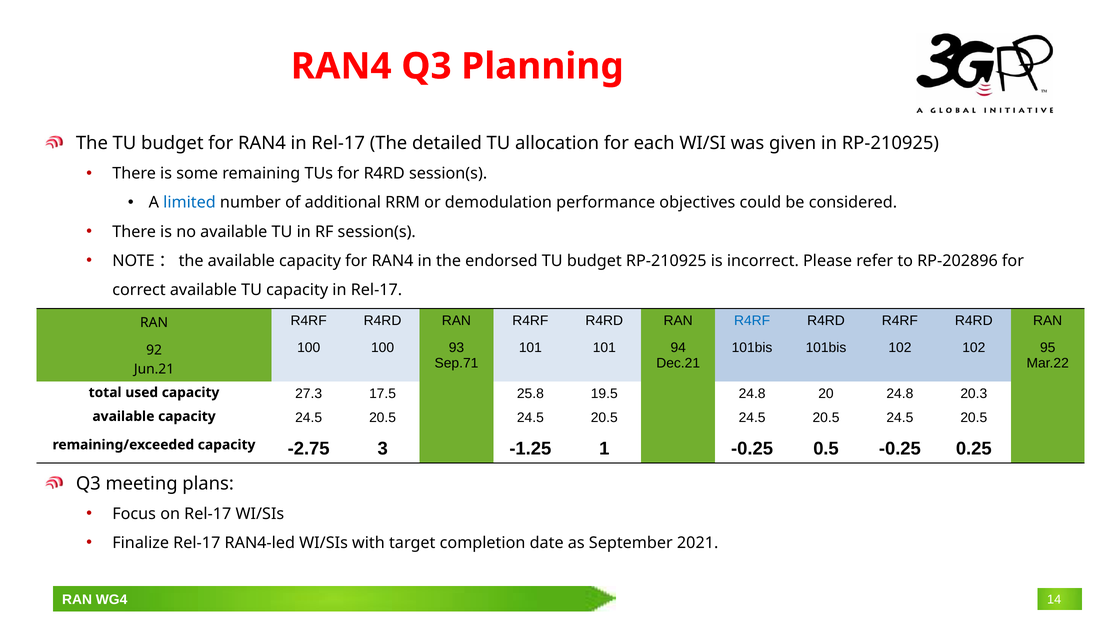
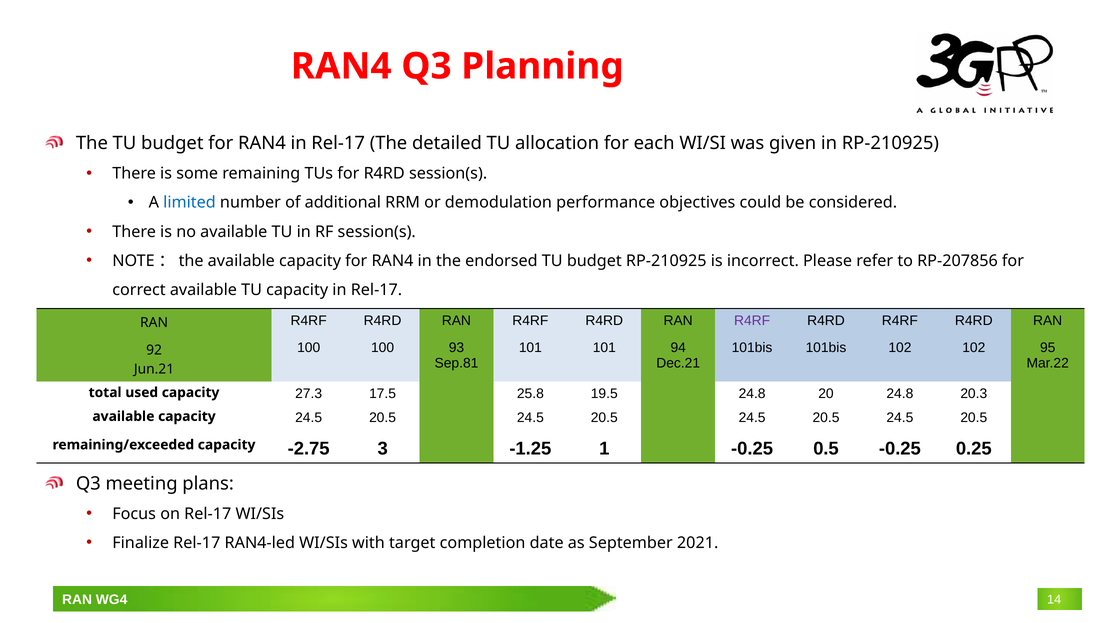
RP‑202896: RP‑202896 -> RP‑207856 (957, 261)
R4RF colour: blue -> purple (752, 321)
Sep.71: Sep.71 -> Sep.81 (456, 364)
